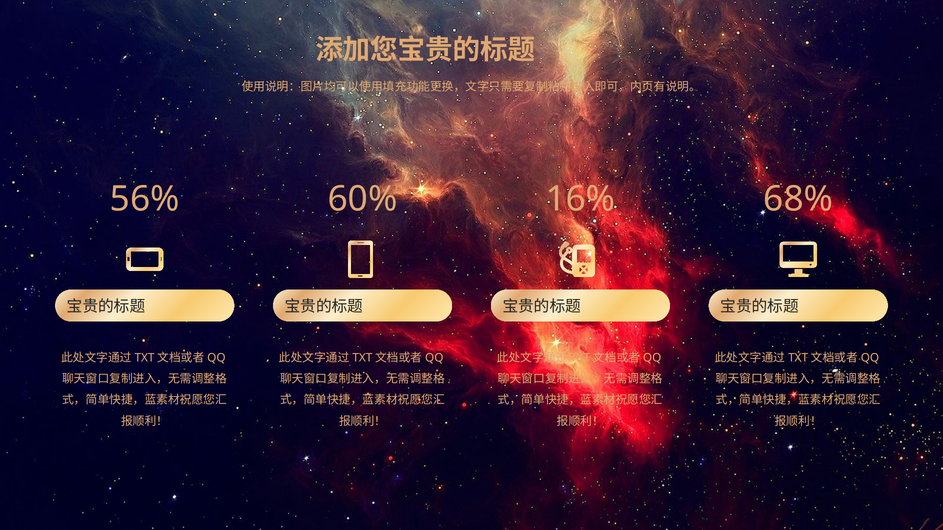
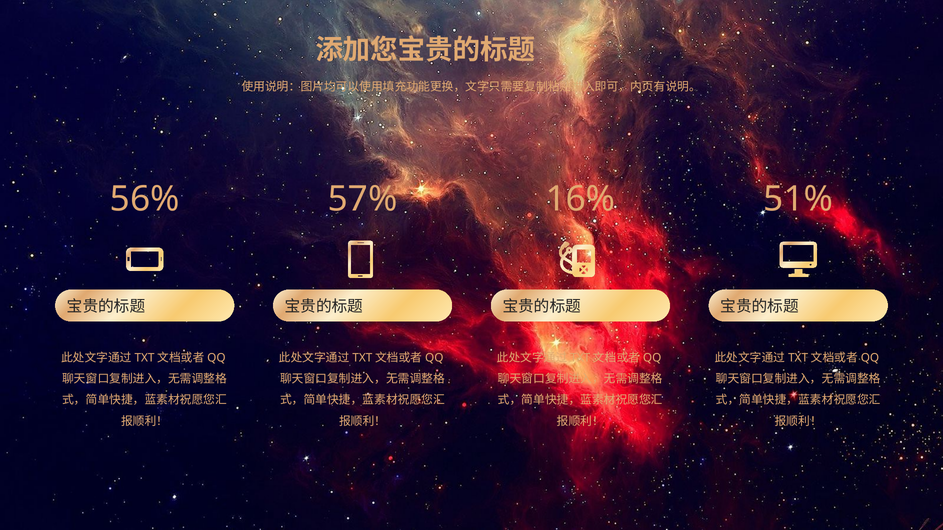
60%: 60% -> 57% (363, 199)
68%: 68% -> 51% (798, 199)
